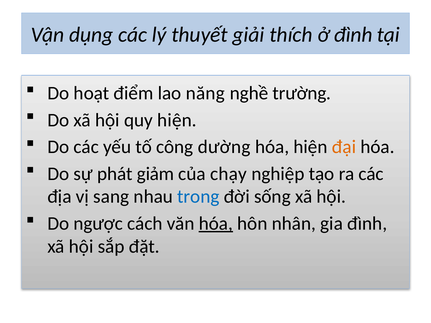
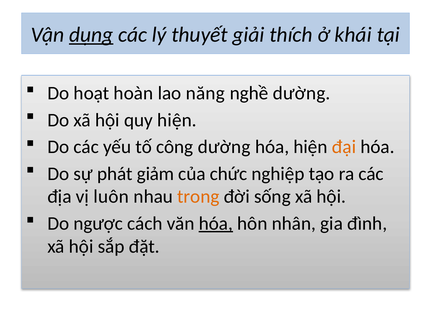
dụng underline: none -> present (91, 35)
ở đình: đình -> khái (353, 35)
điểm: điểm -> hoàn (133, 93)
nghề trường: trường -> dường (302, 93)
chạy: chạy -> chức (229, 174)
sang: sang -> luôn (111, 197)
trong colour: blue -> orange (198, 197)
